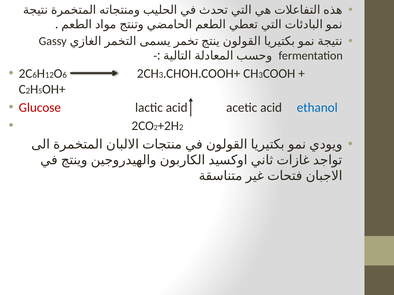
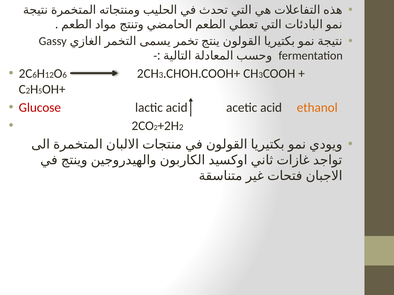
ethanol colour: blue -> orange (317, 108)
